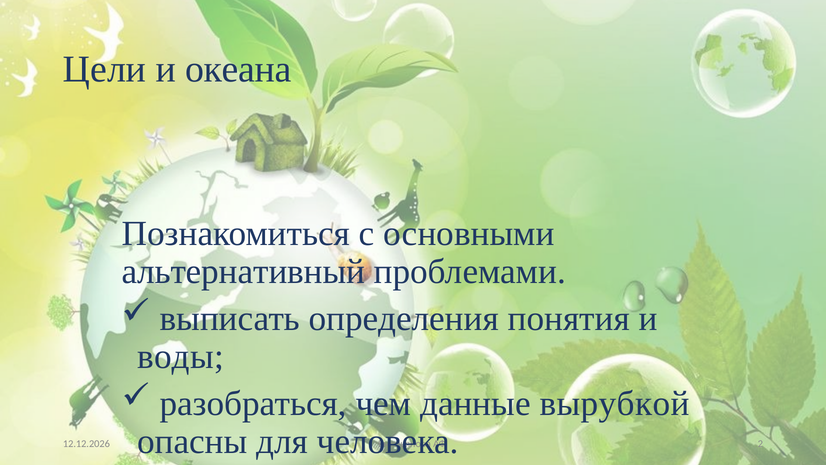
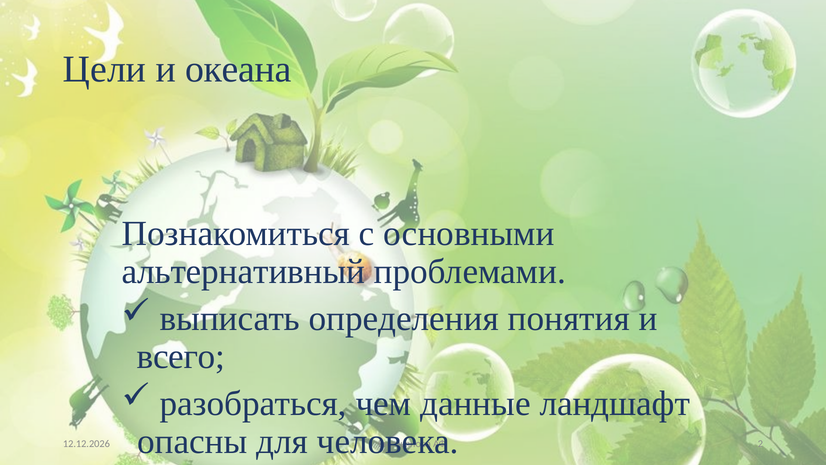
воды: воды -> всего (181, 356)
вырубкой: вырубкой -> ландшафт (615, 403)
